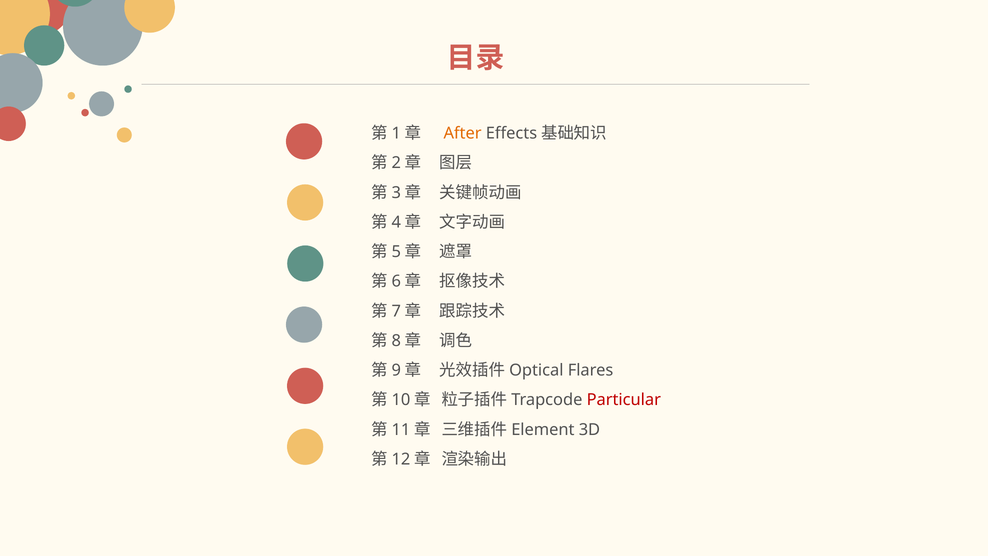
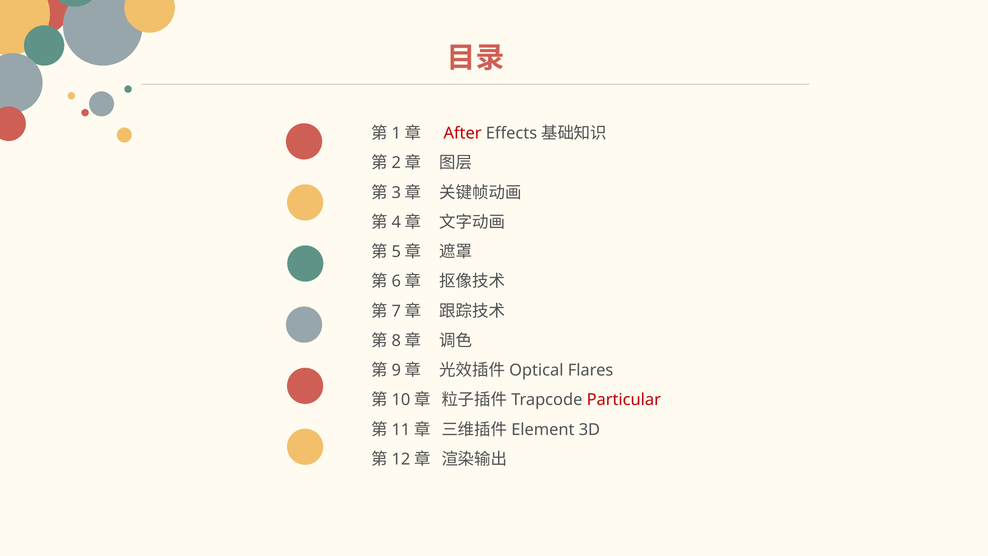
After colour: orange -> red (463, 133)
